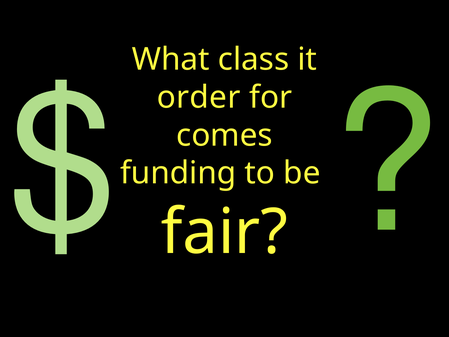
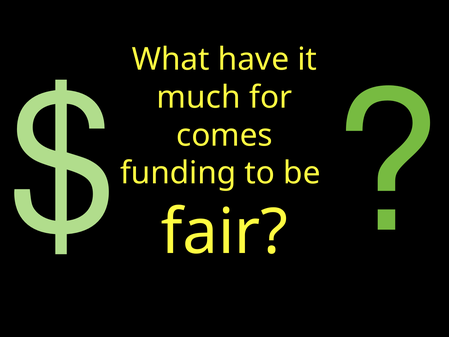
class: class -> have (253, 59)
order: order -> much (199, 97)
